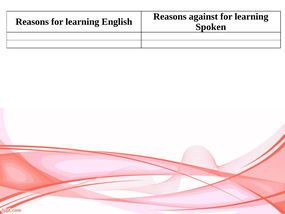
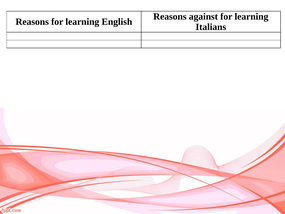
Spoken: Spoken -> Italians (211, 27)
